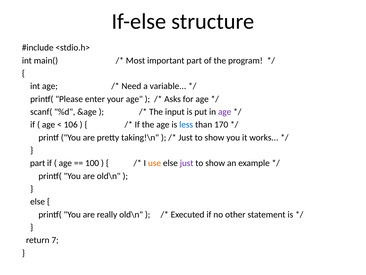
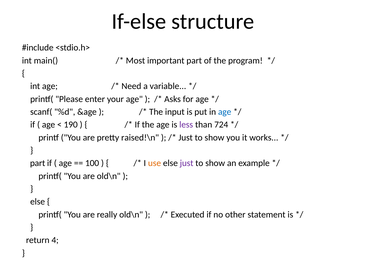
age colour: purple -> blue (225, 112)
106: 106 -> 190 (71, 124)
less colour: blue -> purple (186, 124)
170: 170 -> 724 (221, 124)
taking!\n: taking!\n -> raised!\n (140, 137)
7: 7 -> 4 (55, 240)
